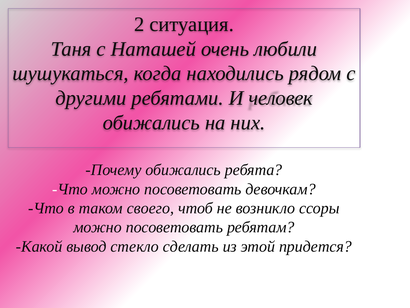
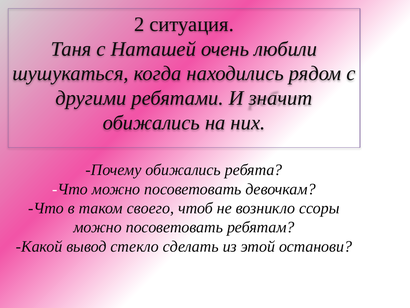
человек: человек -> значит (281, 98)
придется: придется -> останови (315, 246)
